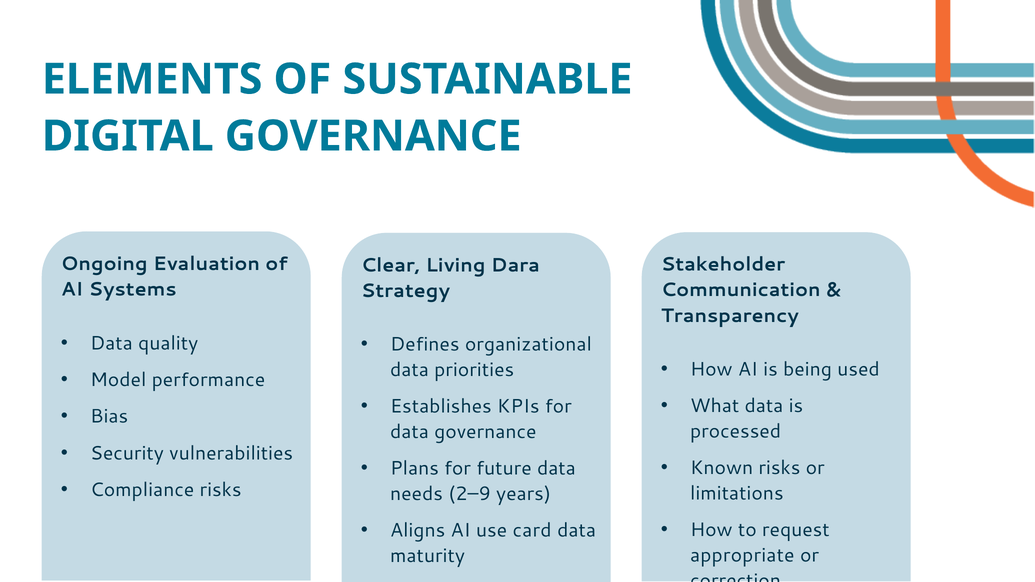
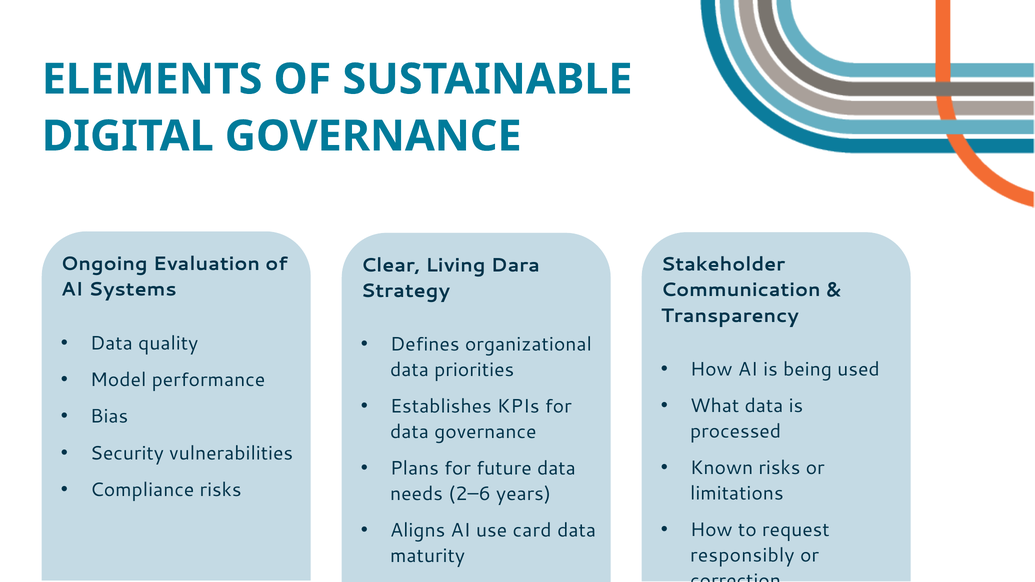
2–9: 2–9 -> 2–6 (470, 494)
appropriate: appropriate -> responsibly (742, 555)
